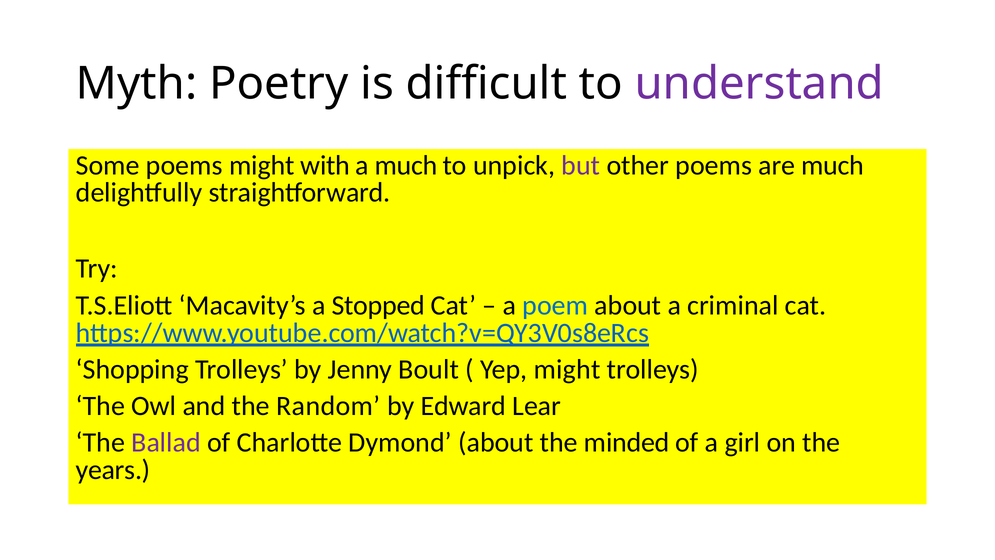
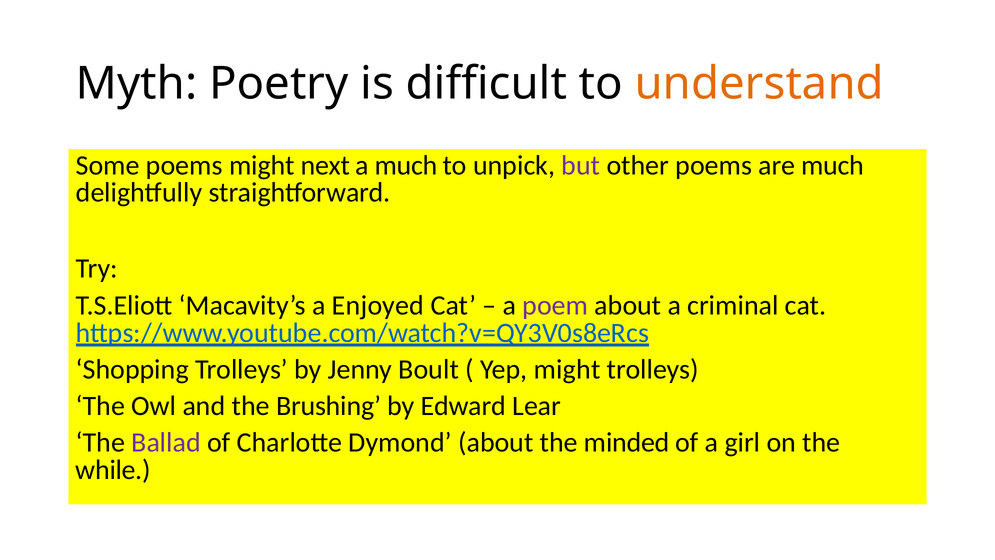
understand colour: purple -> orange (759, 84)
with: with -> next (325, 165)
Stopped: Stopped -> Enjoyed (378, 305)
poem colour: blue -> purple (555, 305)
Random: Random -> Brushing (329, 406)
years: years -> while (113, 470)
